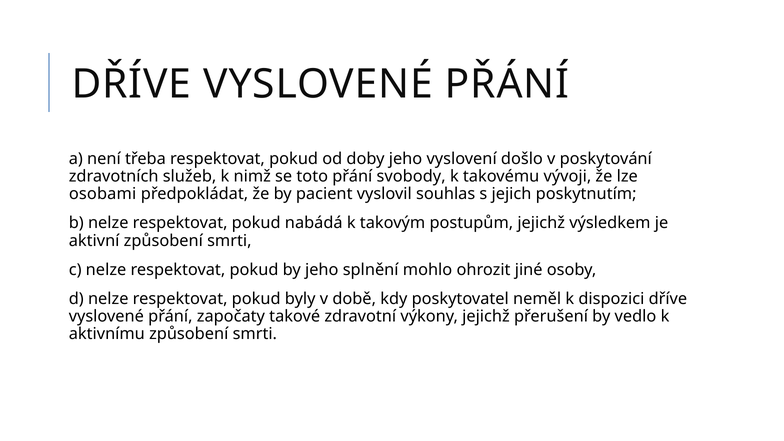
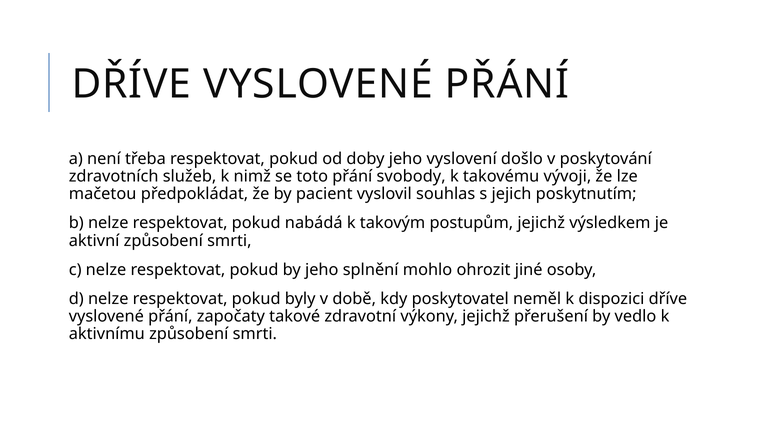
osobami: osobami -> mačetou (103, 194)
